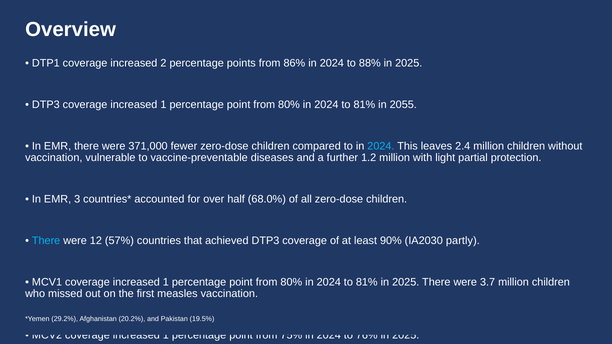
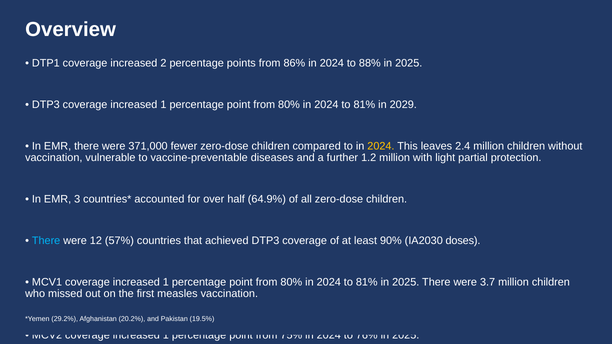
2055: 2055 -> 2029 (403, 105)
2024 colour: light blue -> yellow (381, 146)
68.0%: 68.0% -> 64.9% (267, 199)
partly: partly -> doses (463, 241)
